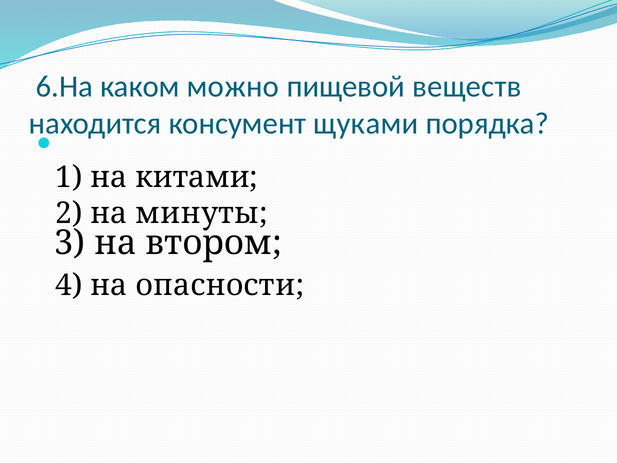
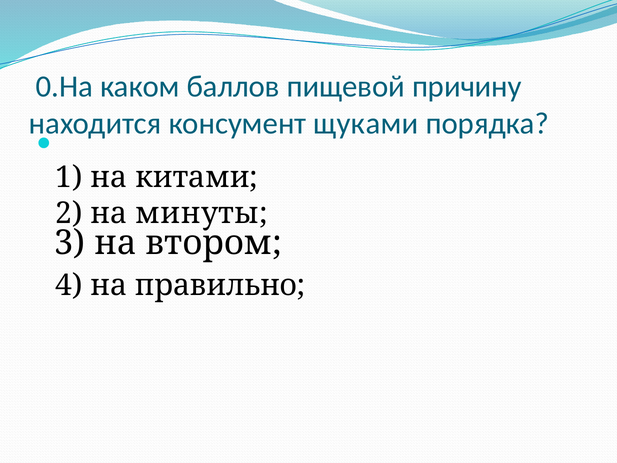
6.На: 6.На -> 0.На (64, 86)
можно: можно -> баллов (233, 86)
веществ: веществ -> причину (467, 86)
опасности: опасности -> правильно (220, 285)
